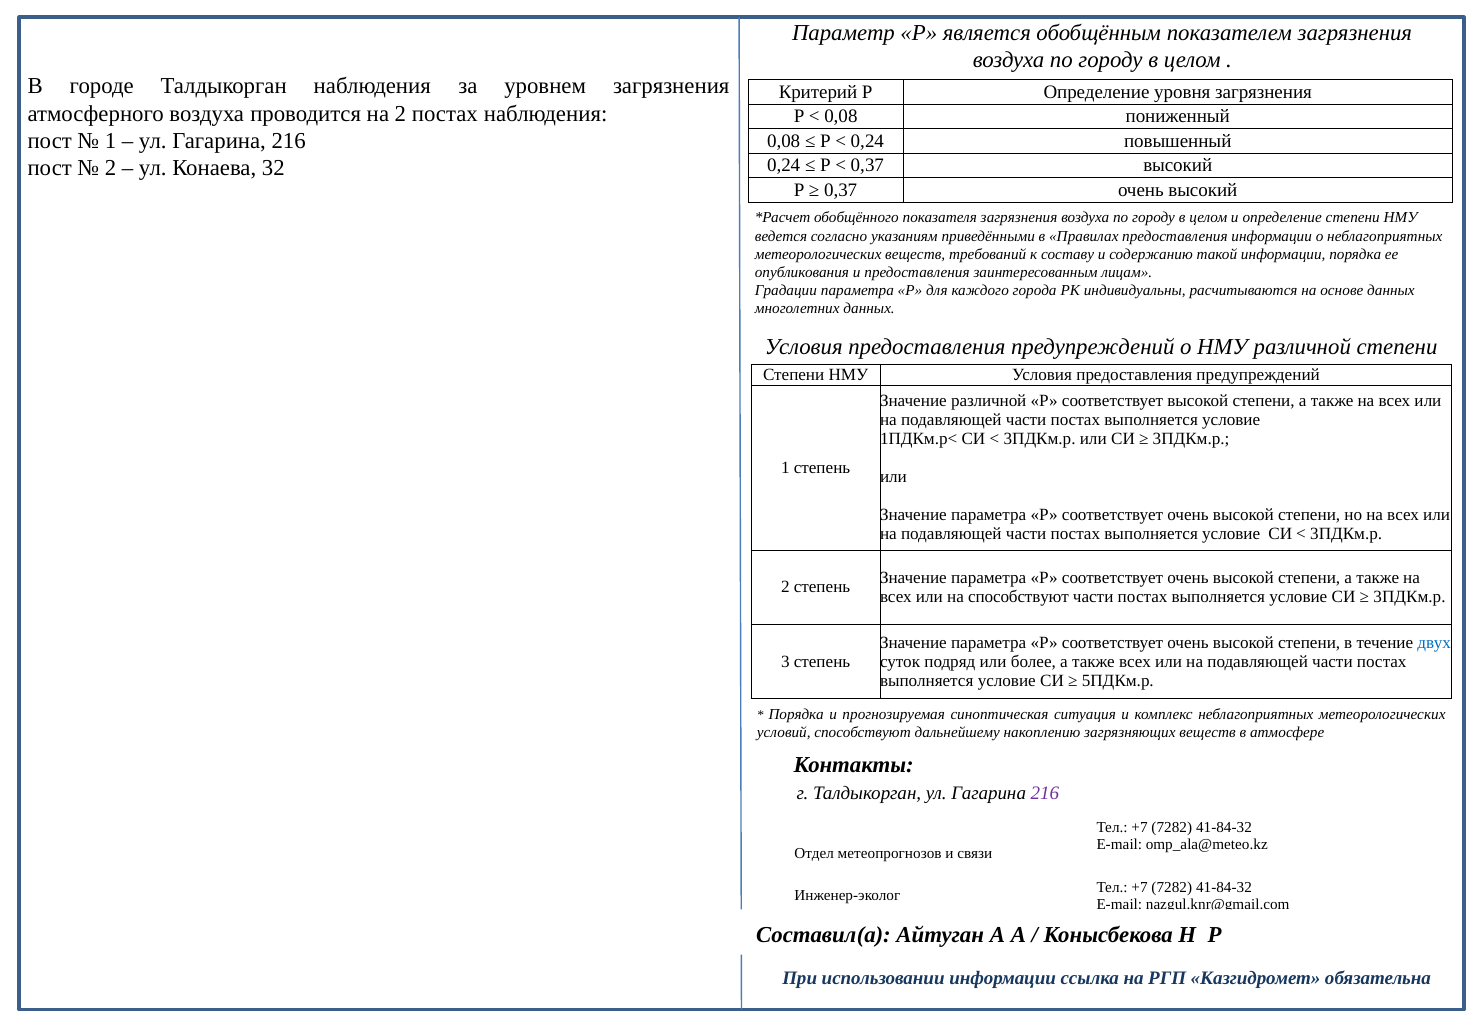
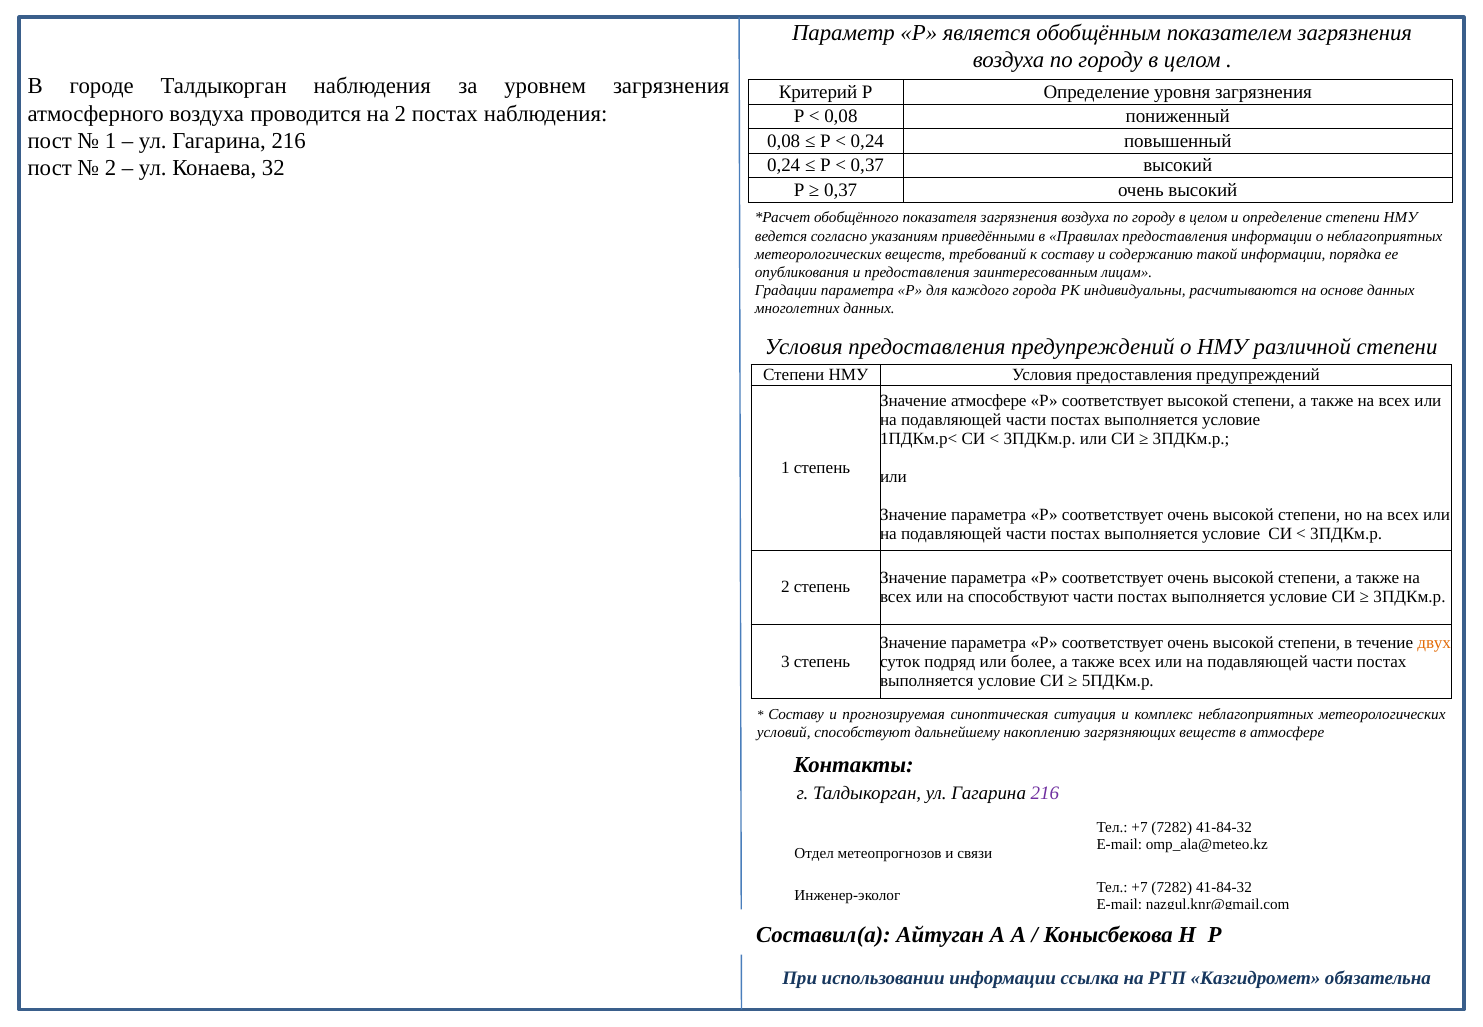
Значение различной: различной -> атмосфере (989, 401)
двух colour: blue -> orange (1434, 642)
Порядка: Порядка -> Составу (796, 714)
